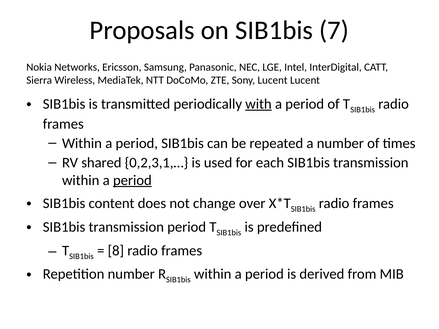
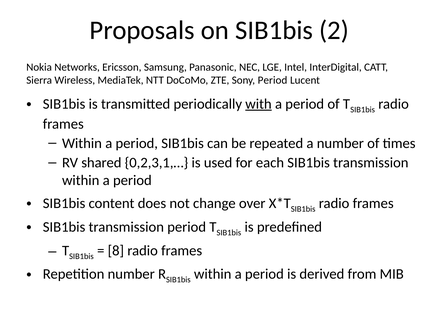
7: 7 -> 2 (334, 30)
Sony Lucent: Lucent -> Period (273, 80)
period underline: present -> none (132, 180)
